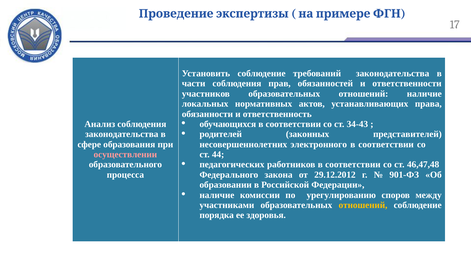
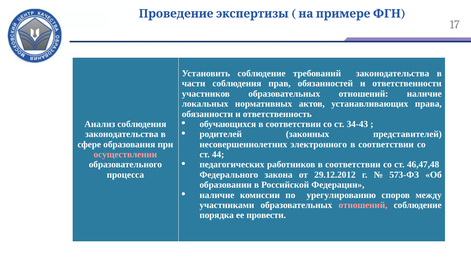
901-ФЗ: 901-ФЗ -> 573-ФЗ (404, 175)
отношений colour: yellow -> pink (363, 205)
здоровья: здоровья -> провести (266, 215)
